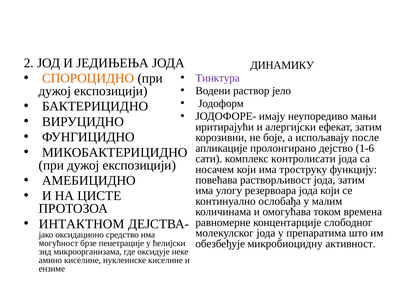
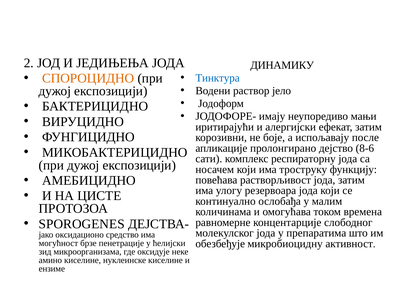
Тинктура colour: purple -> blue (218, 78)
1-6: 1-6 -> 8-6 (365, 148)
контролисати: контролисати -> респираторну (303, 159)
ИНТАКТНОМ: ИНТАКТНОМ -> SPOROGENES (82, 224)
